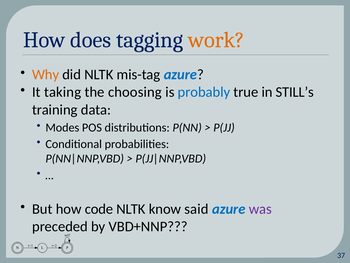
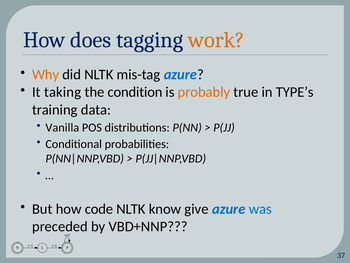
choosing: choosing -> condition (135, 92)
probably colour: blue -> orange (204, 92)
STILL’s: STILL’s -> TYPE’s (295, 92)
Modes: Modes -> Vanilla (62, 127)
said: said -> give (196, 209)
was colour: purple -> blue (260, 209)
